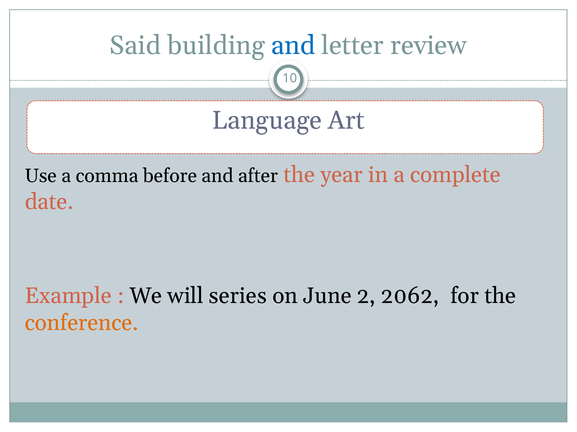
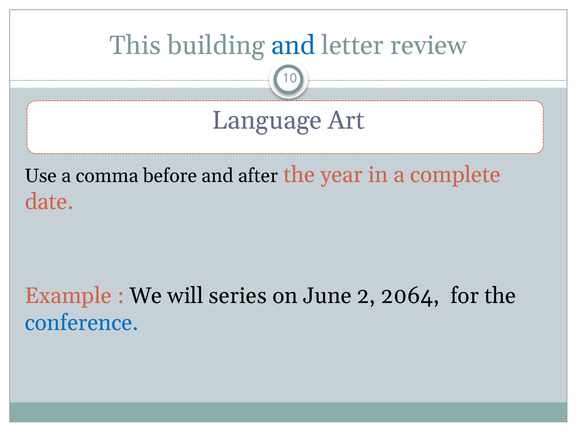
Said: Said -> This (135, 45)
2062: 2062 -> 2064 (410, 296)
conference colour: orange -> blue (82, 323)
